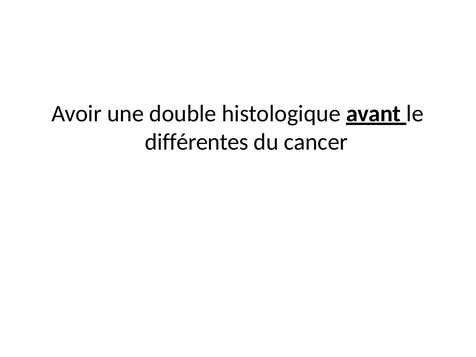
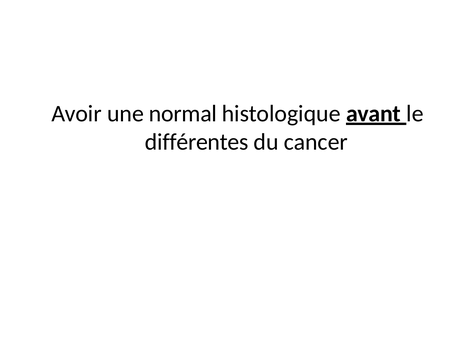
double: double -> normal (183, 114)
